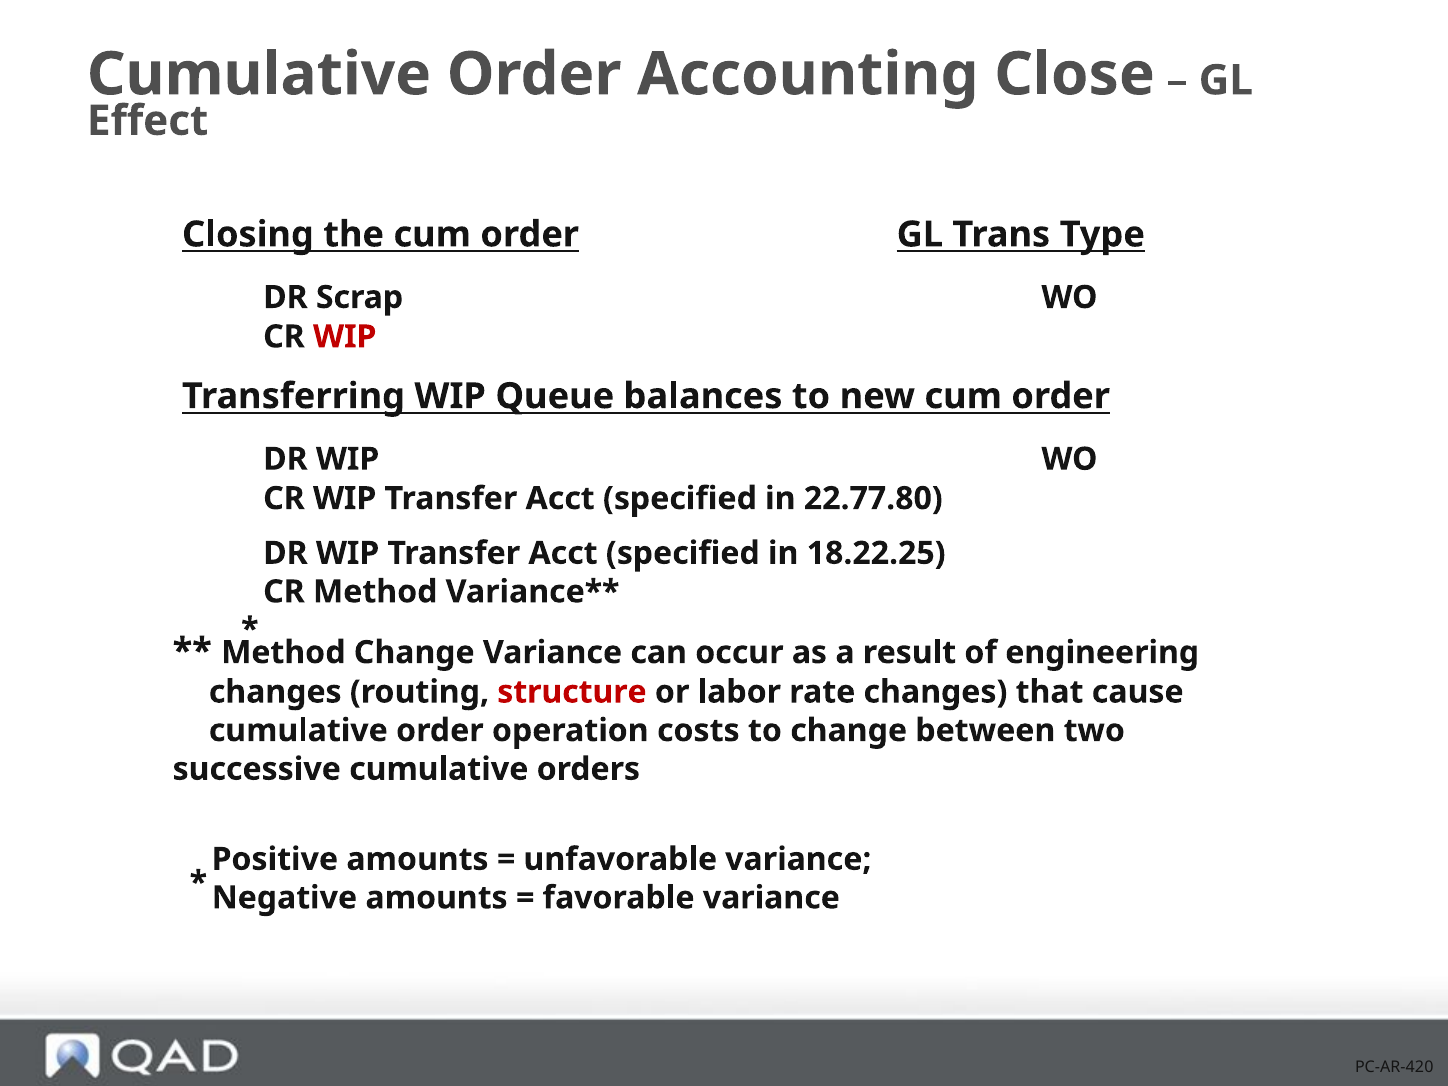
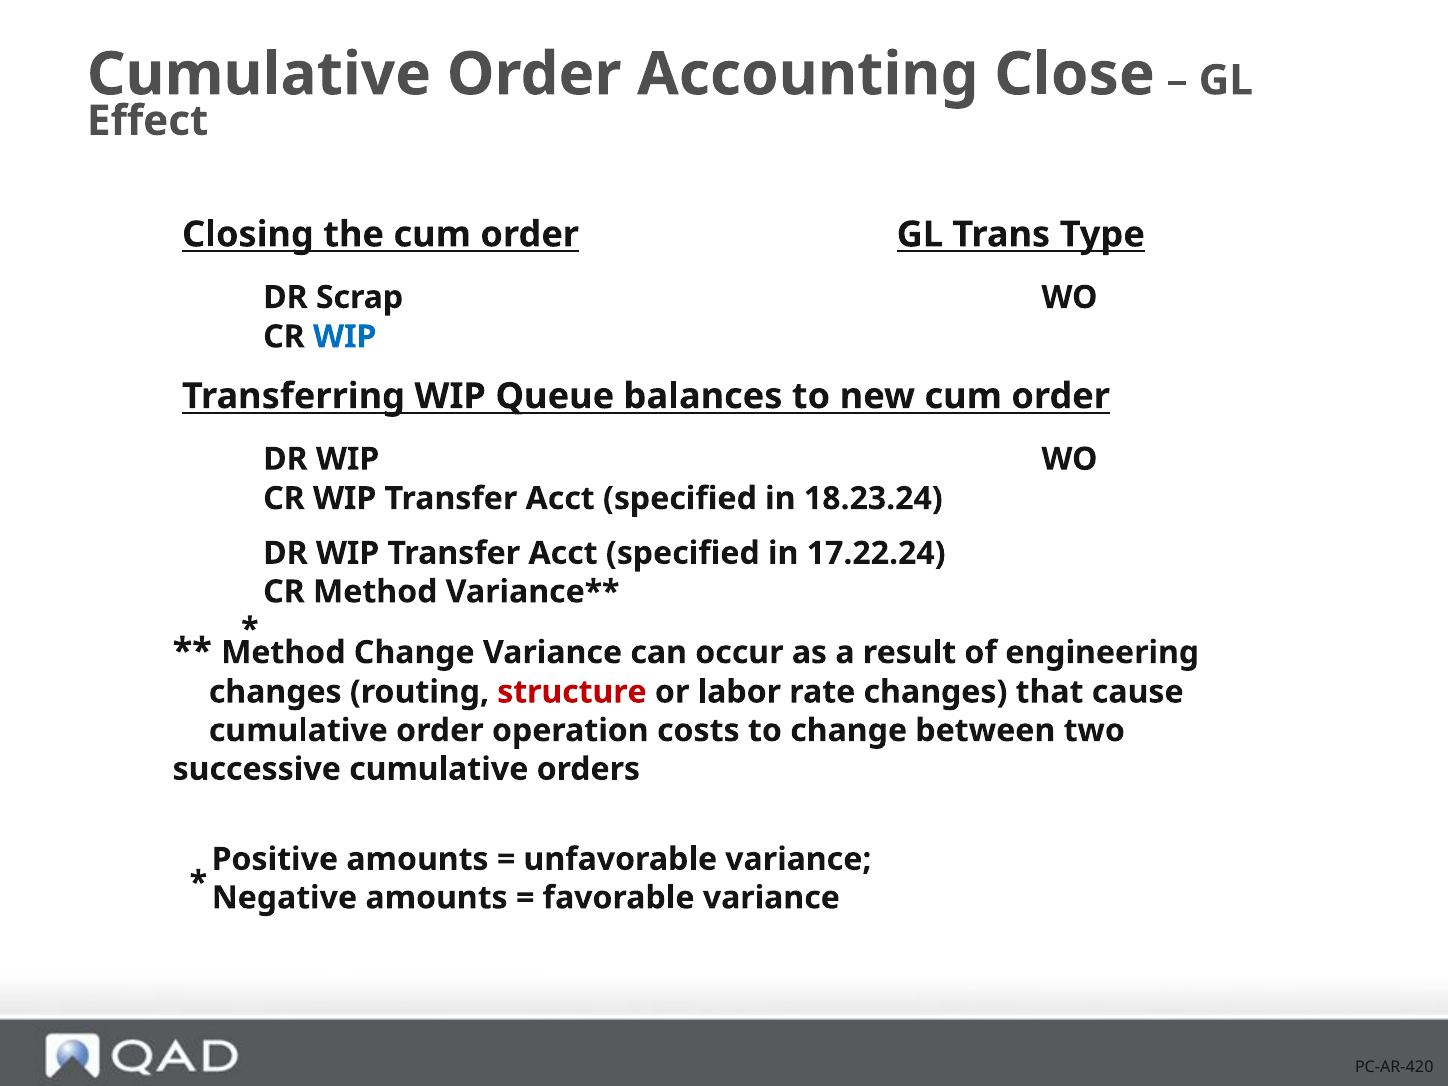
WIP colour: red -> blue (345, 337)
22.77.80: 22.77.80 -> 18.23.24 (873, 499)
18.22.25: 18.22.25 -> 17.22.24 (876, 553)
